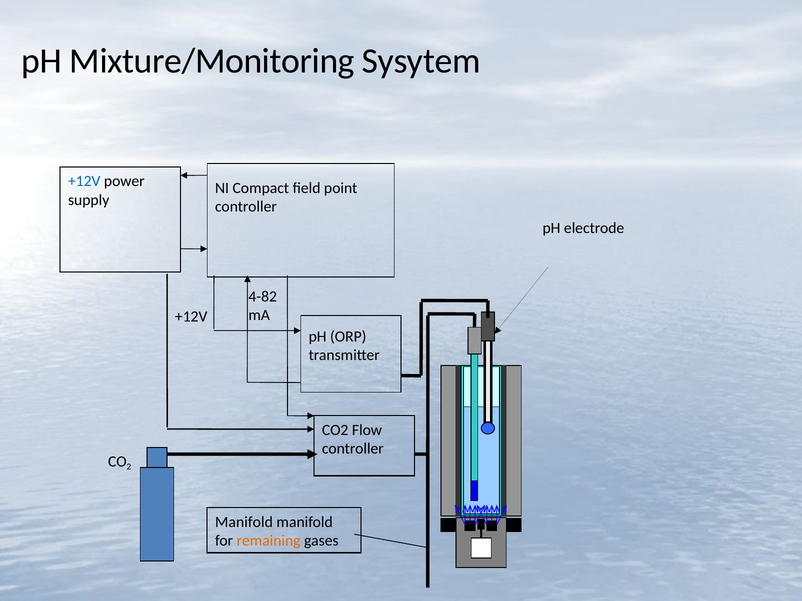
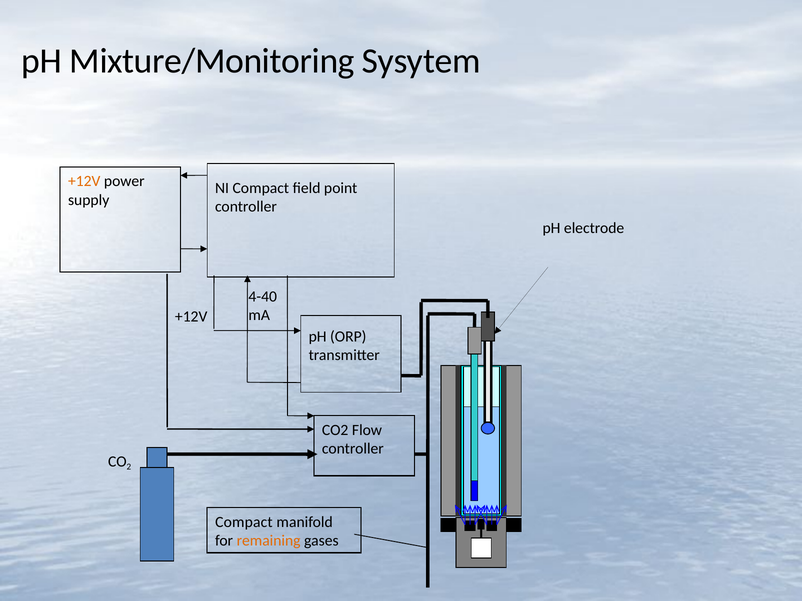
+12V colour: blue -> orange (84, 181)
4-82: 4-82 -> 4-40 (263, 297)
Manifold: Manifold -> Compact (244, 522)
